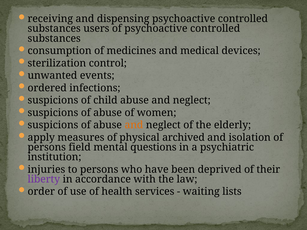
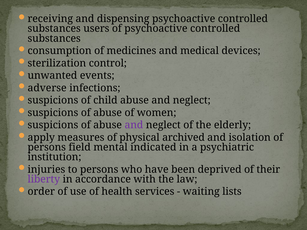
ordered: ordered -> adverse (47, 88)
and colour: orange -> purple (134, 125)
questions: questions -> indicated (153, 147)
